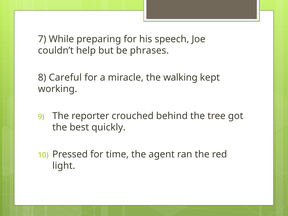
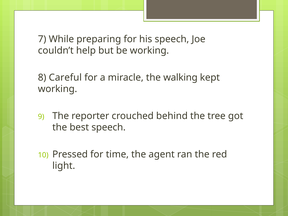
be phrases: phrases -> working (149, 51)
best quickly: quickly -> speech (109, 127)
